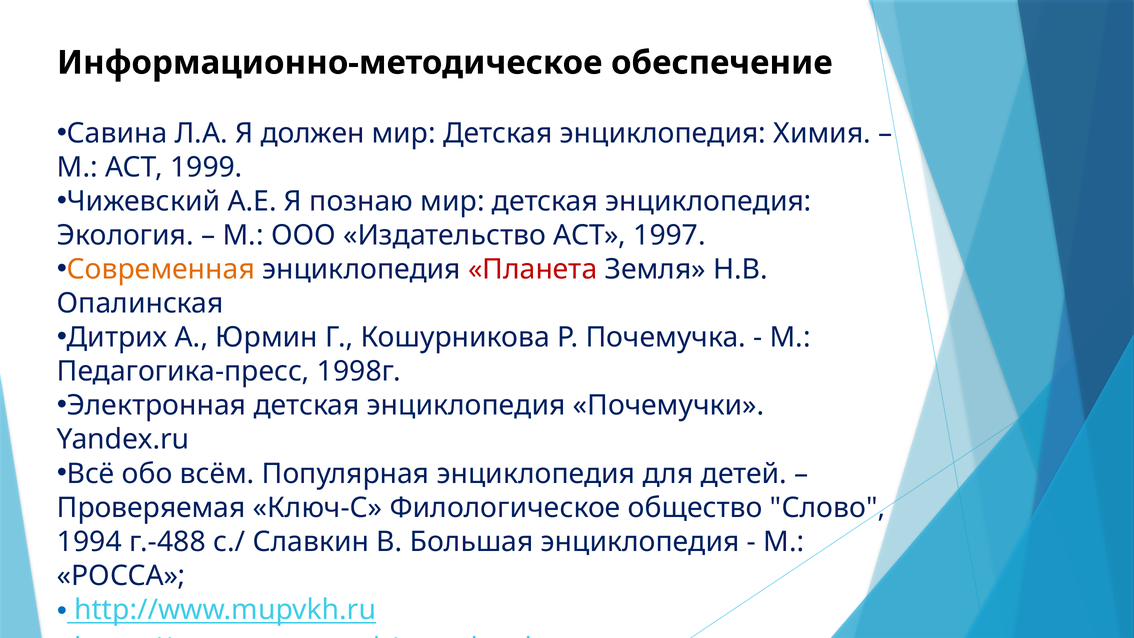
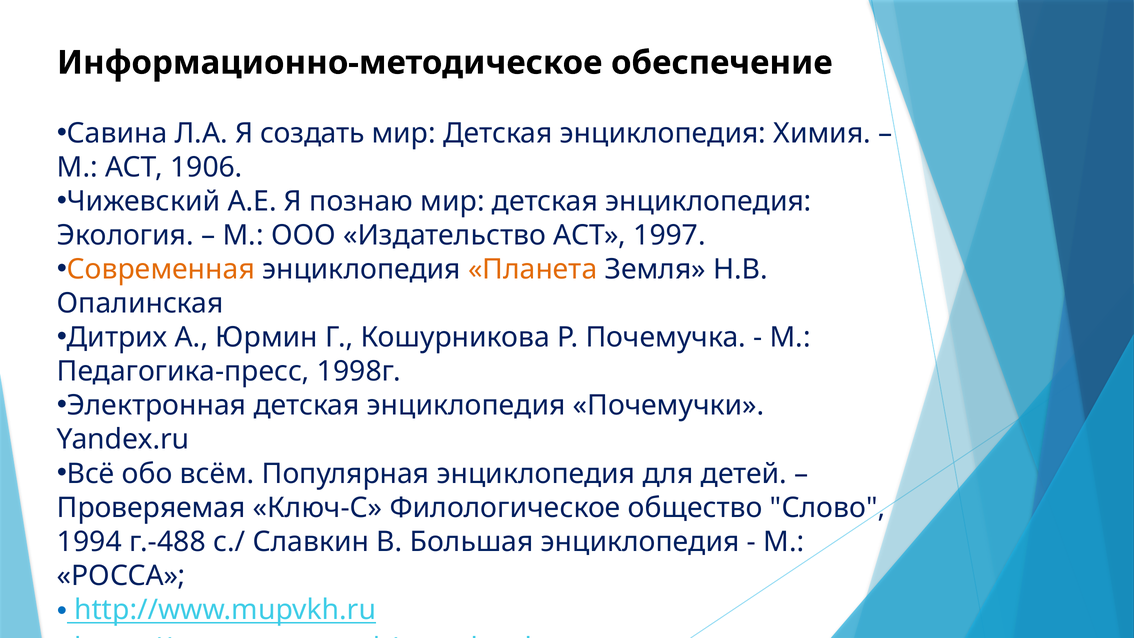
должен: должен -> создать (313, 133)
1999: 1999 -> 1906 (206, 167)
Планета colour: red -> orange (533, 269)
